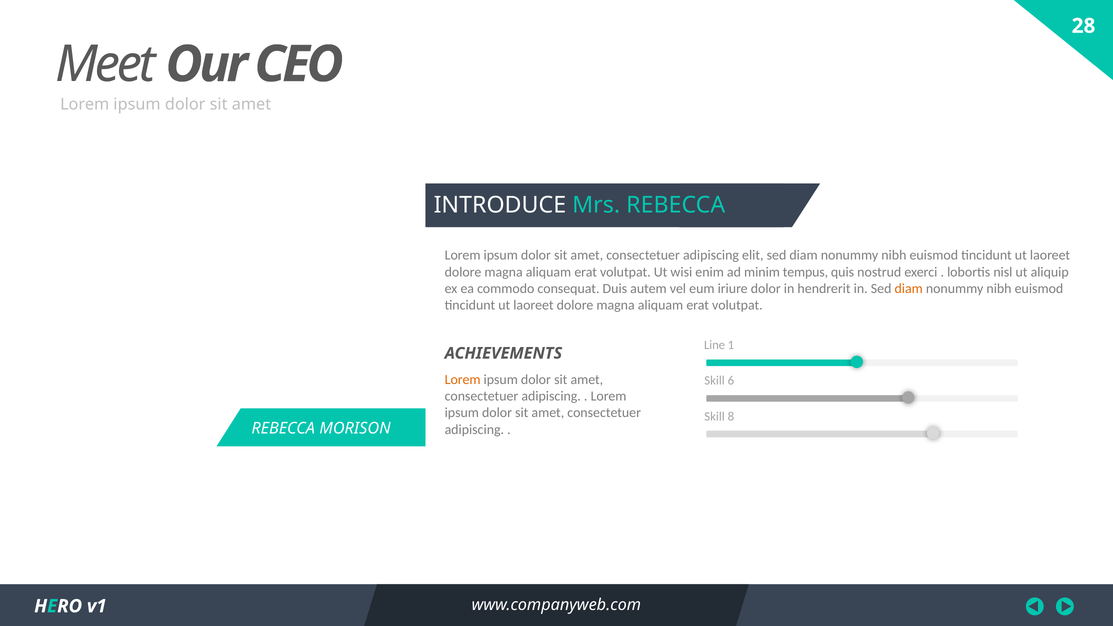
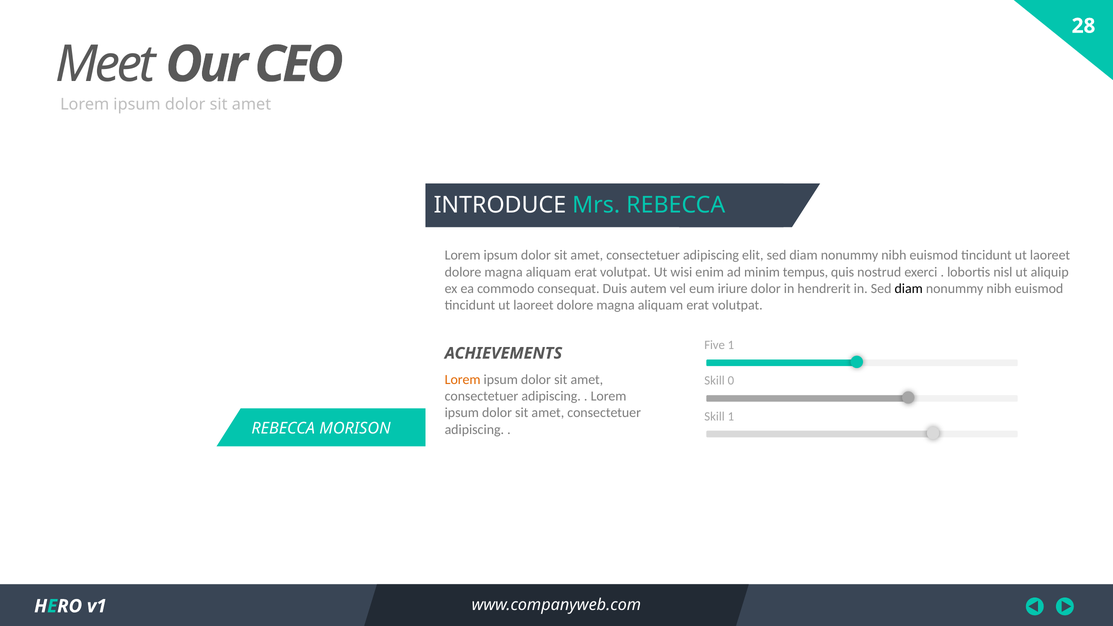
diam colour: orange -> black (909, 289)
Line: Line -> Five (715, 345)
6: 6 -> 0 (731, 381)
Skill 8: 8 -> 1 (731, 416)
